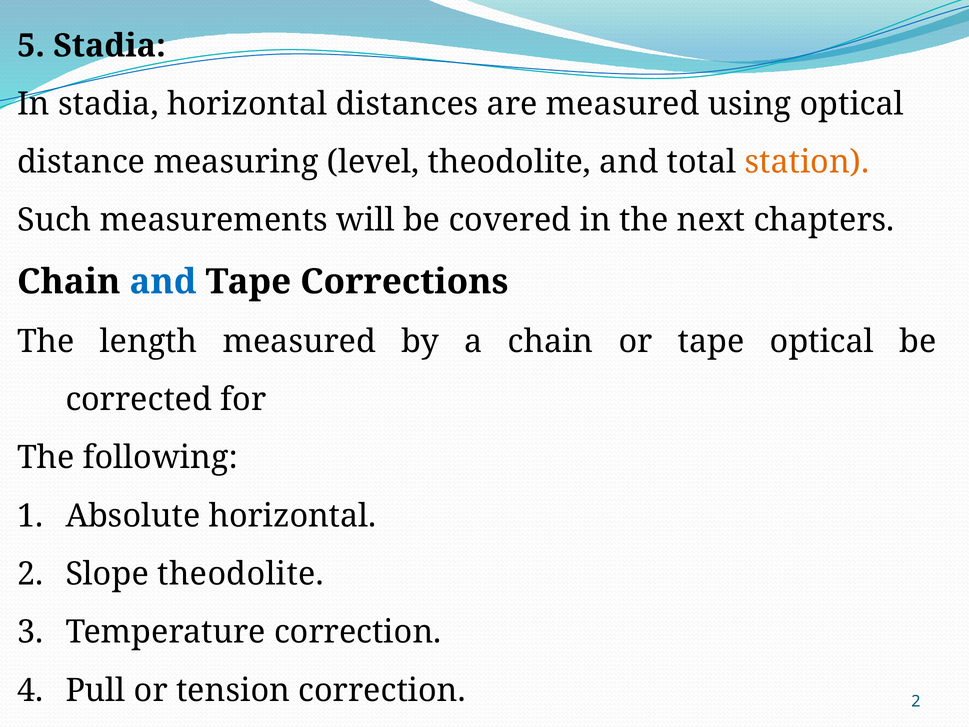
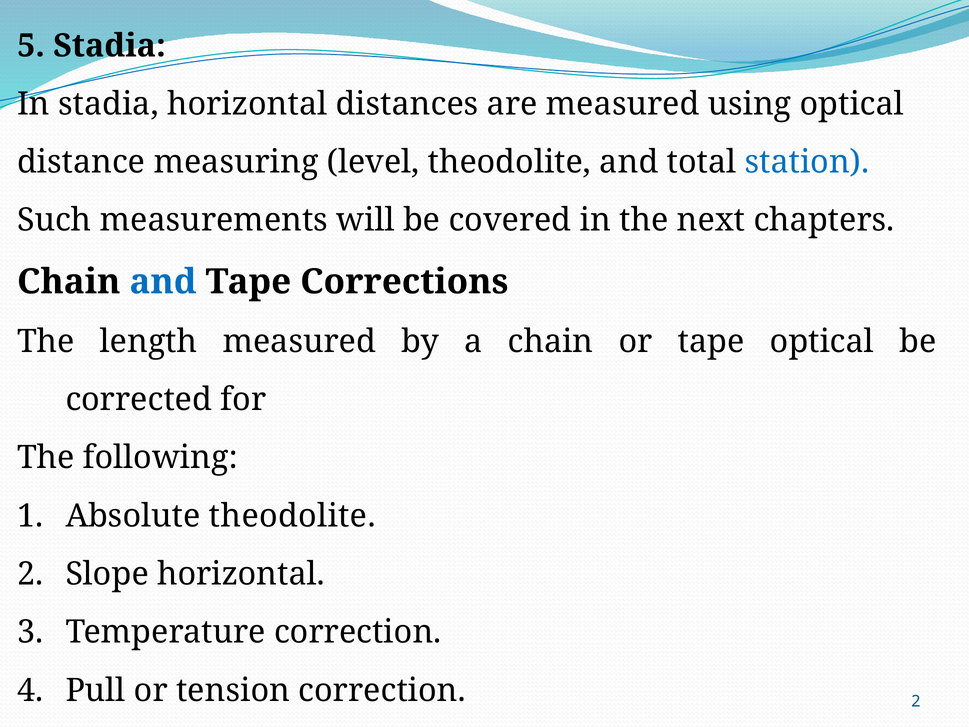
station colour: orange -> blue (807, 162)
Absolute horizontal: horizontal -> theodolite (292, 516)
Slope theodolite: theodolite -> horizontal (241, 574)
